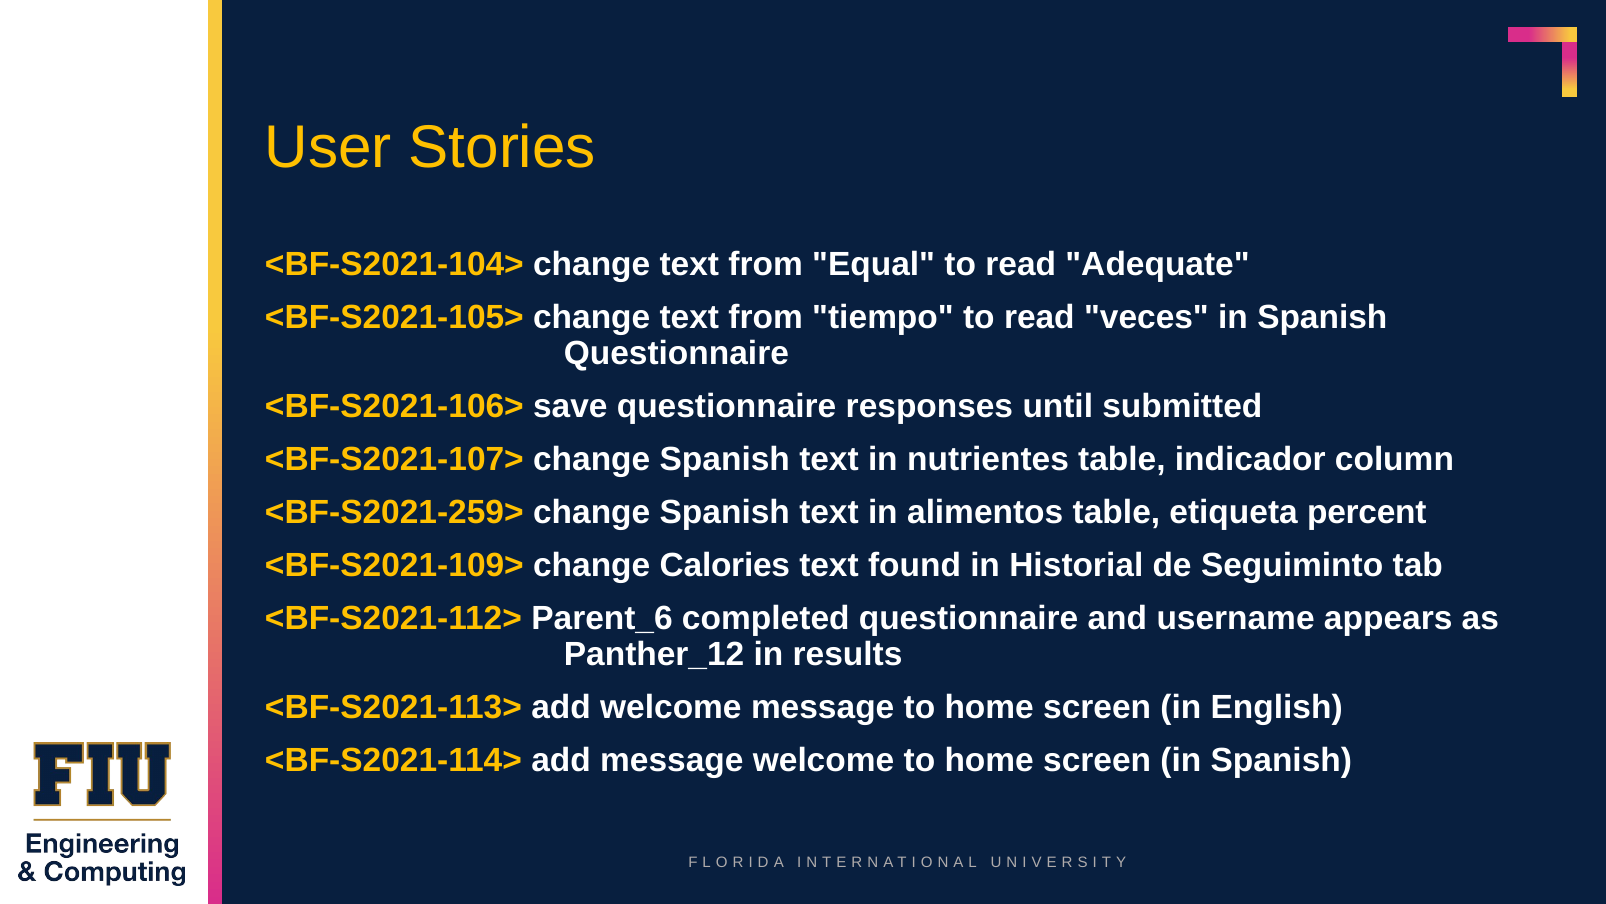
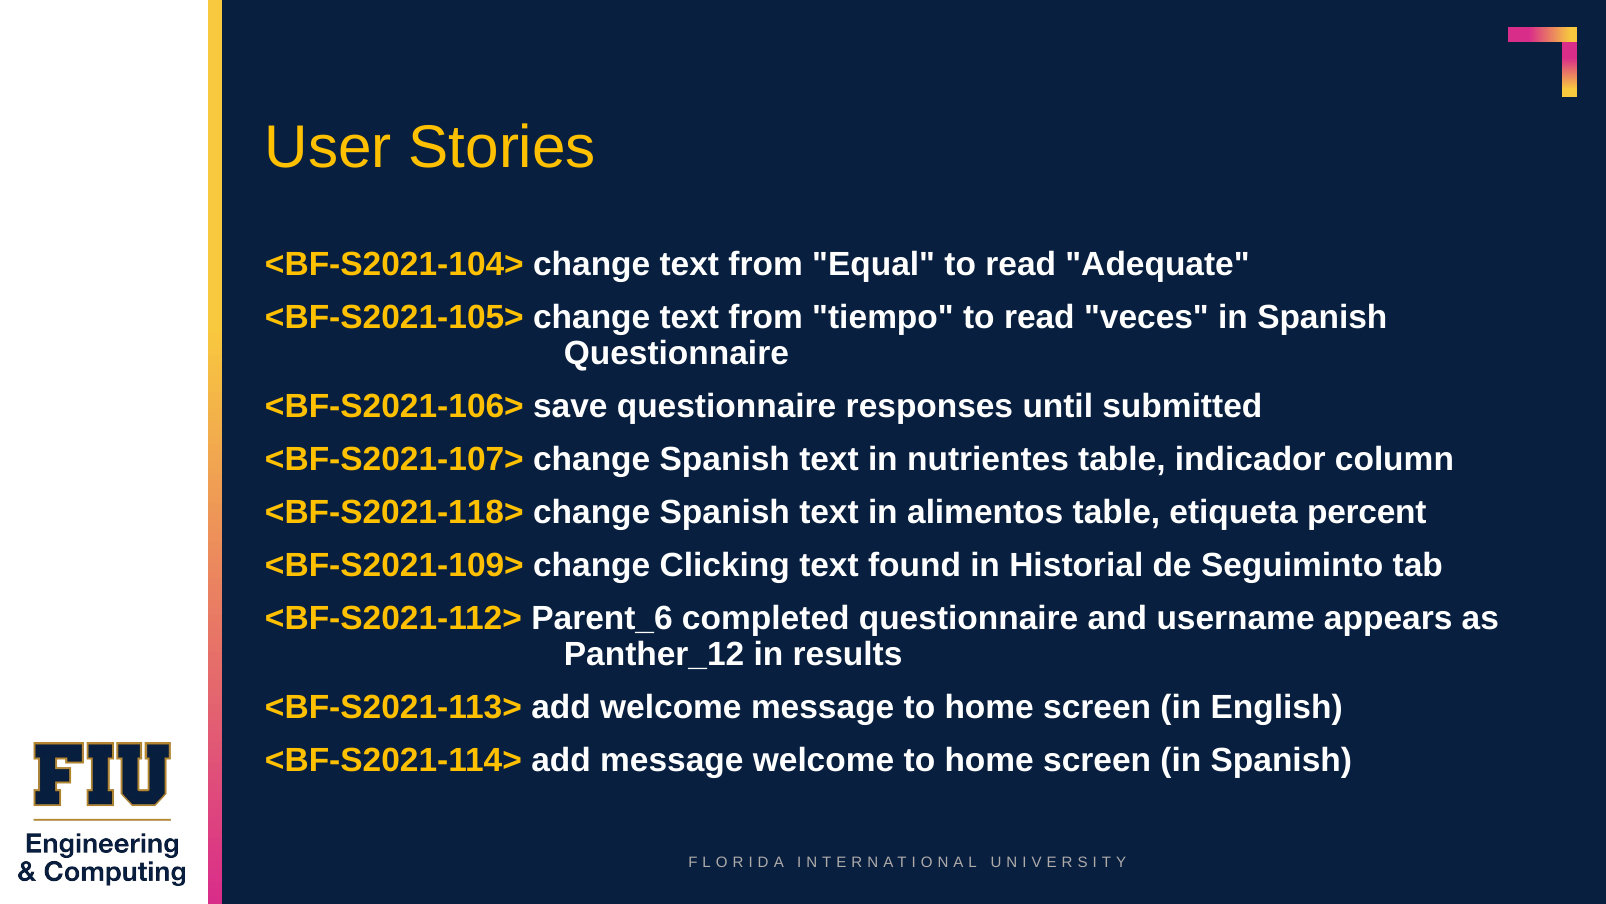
<BF-S2021-259>: <BF-S2021-259> -> <BF-S2021-118> (394, 512)
Calories: Calories -> Clicking (725, 565)
